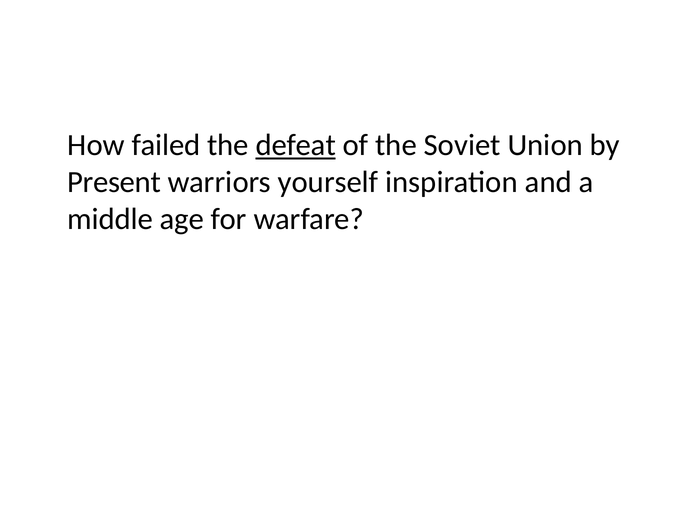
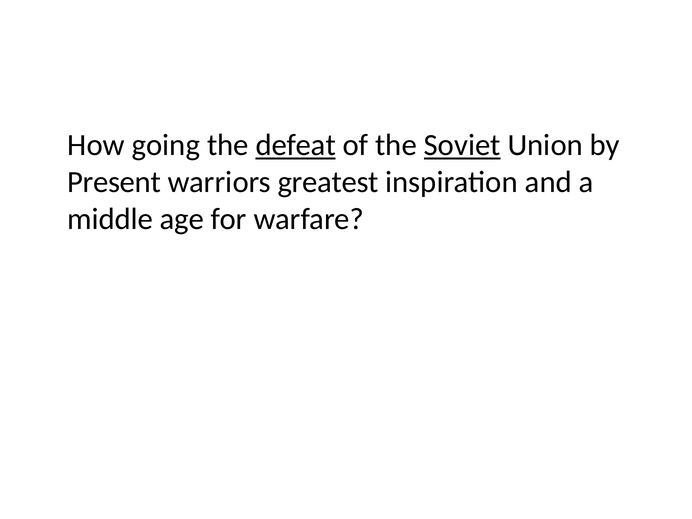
failed: failed -> going (166, 145)
Soviet underline: none -> present (462, 145)
yourself: yourself -> greatest (328, 182)
